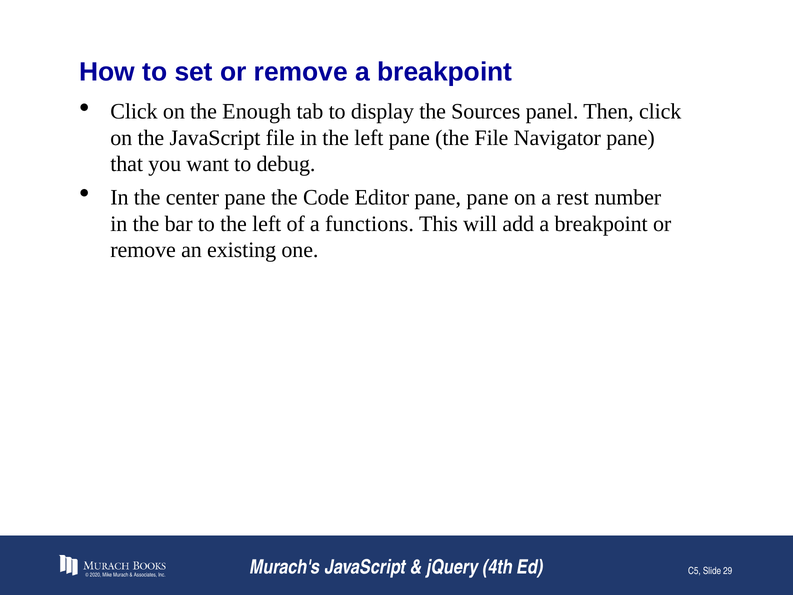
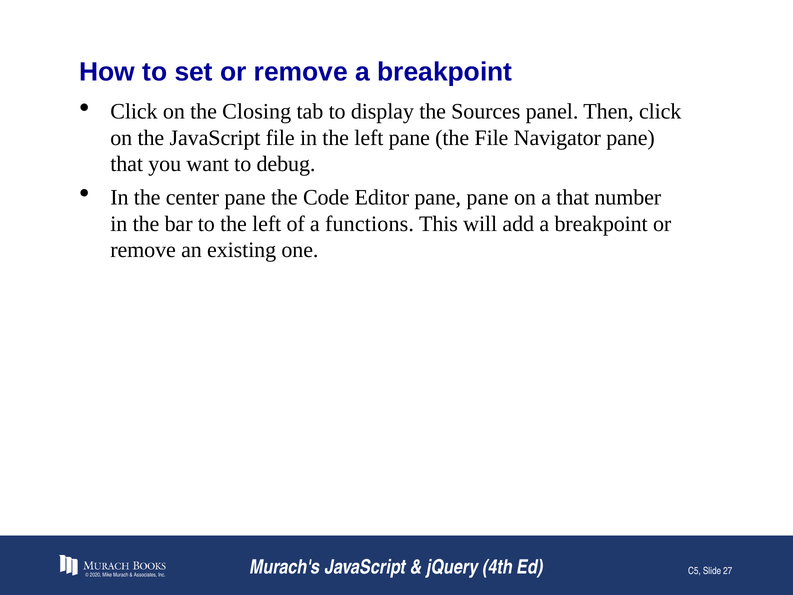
Enough: Enough -> Closing (257, 111)
a rest: rest -> that (573, 197)
29: 29 -> 27 (728, 571)
